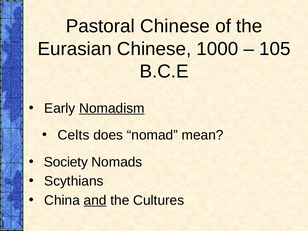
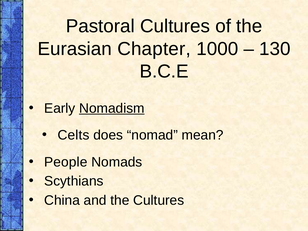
Pastoral Chinese: Chinese -> Cultures (175, 26)
Eurasian Chinese: Chinese -> Chapter (154, 49)
105: 105 -> 130 (275, 49)
Society: Society -> People (66, 162)
and underline: present -> none (95, 200)
